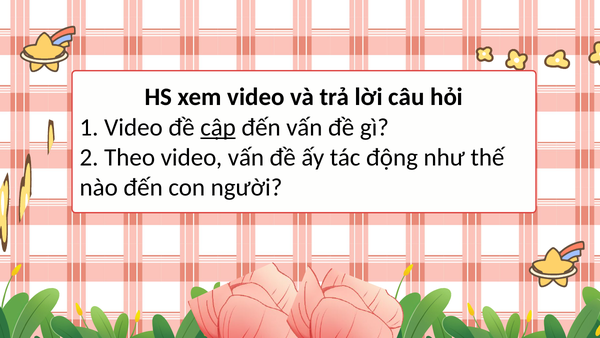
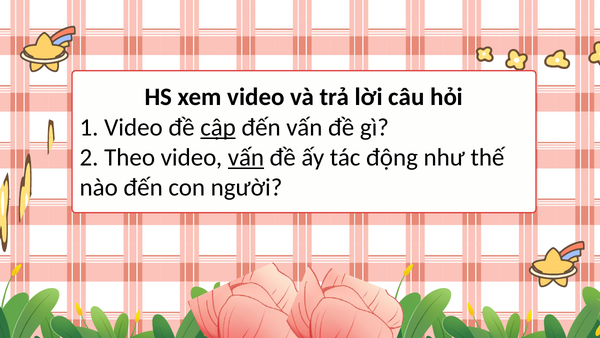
vấn underline: none -> present (246, 157)
